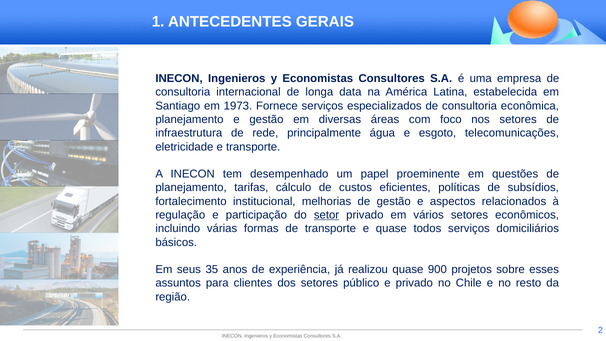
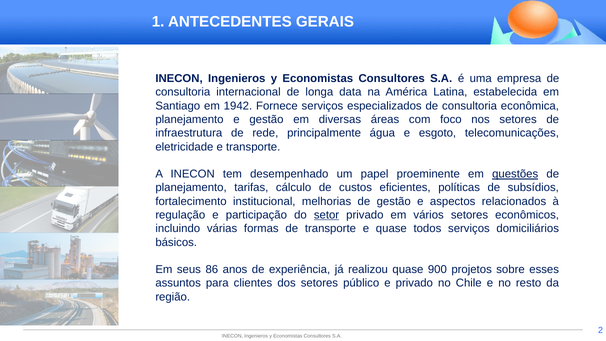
1973: 1973 -> 1942 (238, 106)
questões underline: none -> present (515, 174)
35: 35 -> 86 (212, 269)
